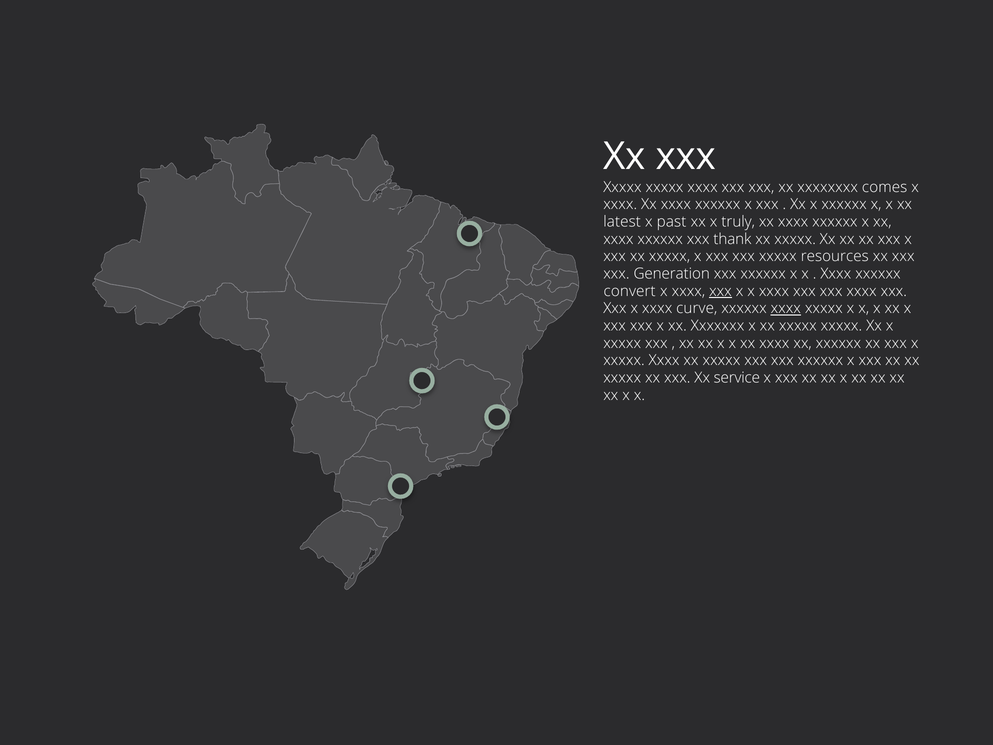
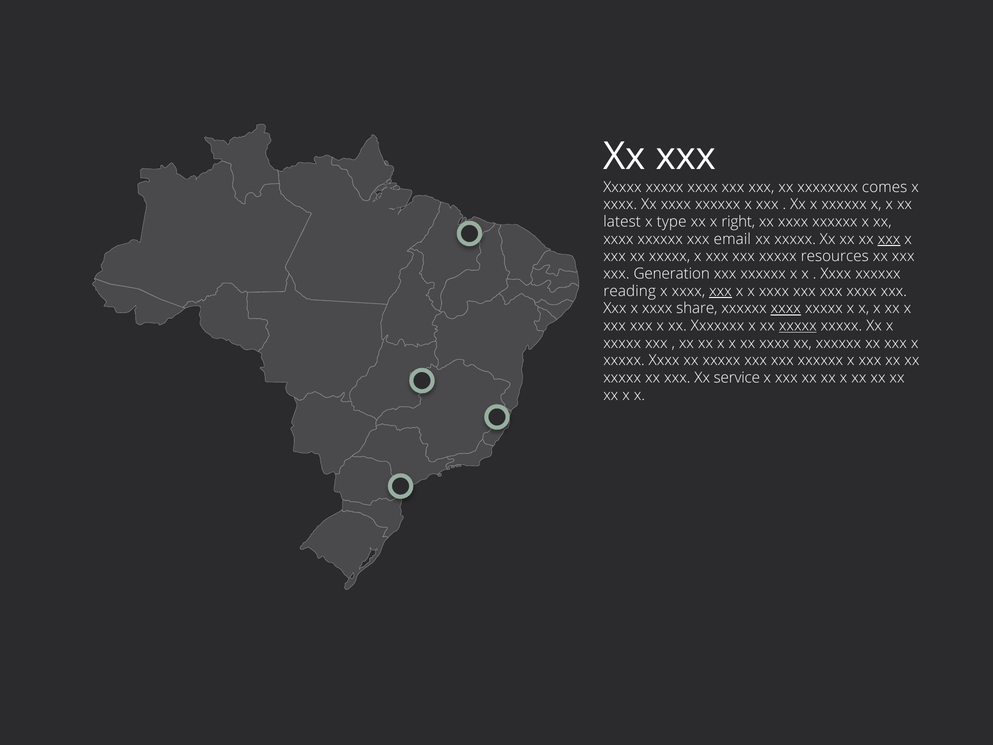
past: past -> type (672, 222)
truly: truly -> right (738, 222)
thank: thank -> email (732, 239)
xxx underline: none -> present (889, 239)
convert: convert -> reading (630, 291)
curve: curve -> share (697, 308)
xxxxx underline: none -> present (798, 326)
